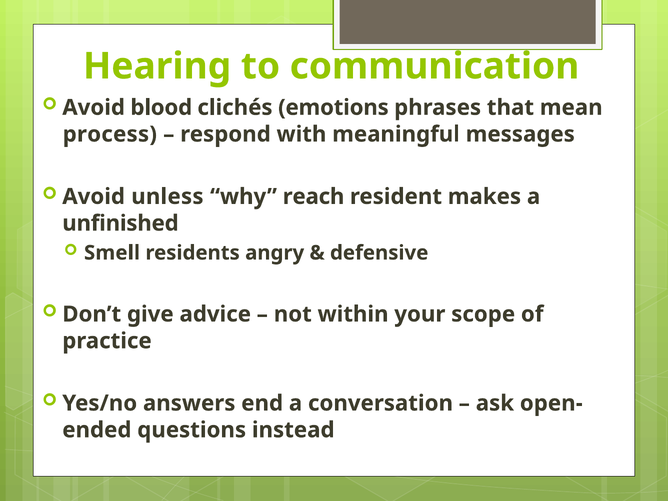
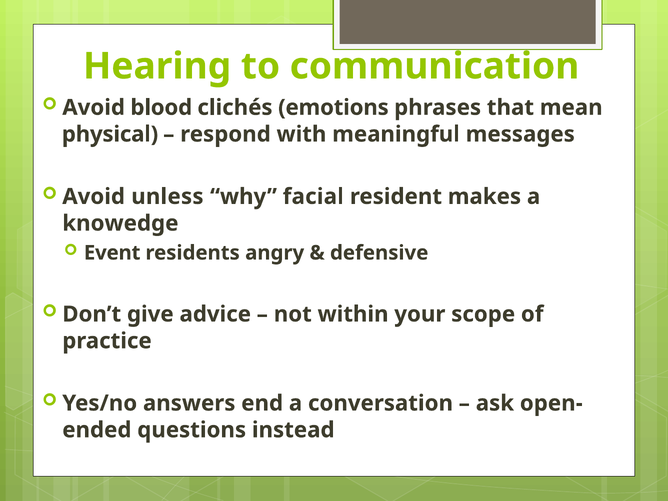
process: process -> physical (110, 134)
reach: reach -> facial (313, 197)
unfinished: unfinished -> knowedge (120, 223)
Smell: Smell -> Event (112, 253)
